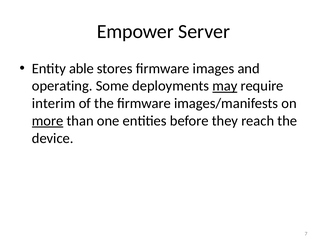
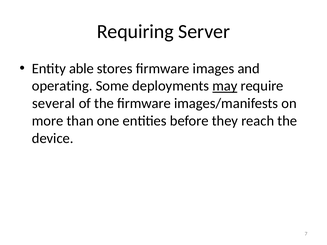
Empower: Empower -> Requiring (135, 32)
interim: interim -> several (54, 103)
more underline: present -> none (48, 121)
